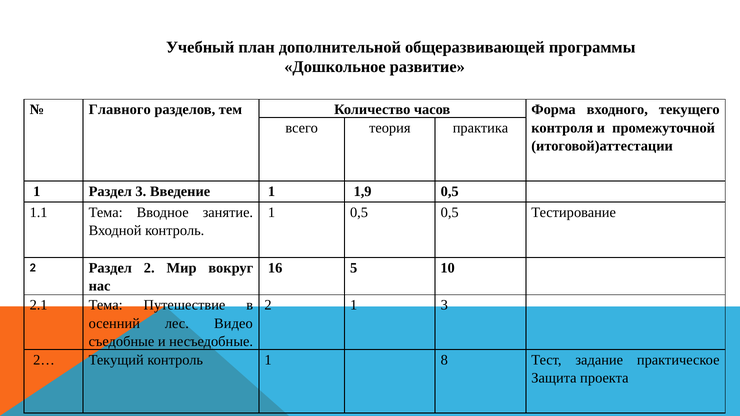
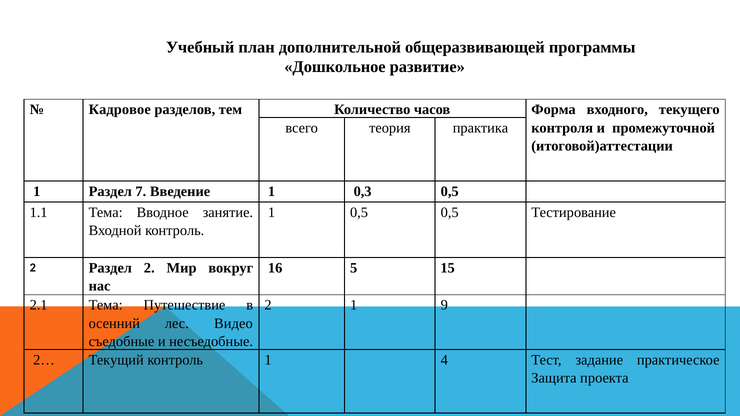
Главного: Главного -> Кадровое (120, 110)
Раздел 3: 3 -> 7 (141, 191)
1,9: 1,9 -> 0,3 (363, 191)
10: 10 -> 15 (448, 268)
1 3: 3 -> 9 (444, 305)
8: 8 -> 4 (444, 360)
